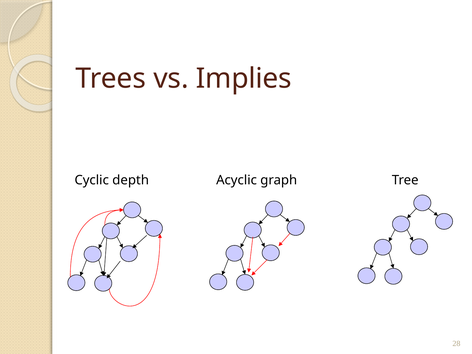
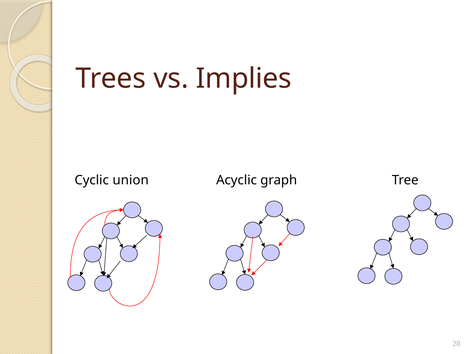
depth: depth -> union (131, 180)
